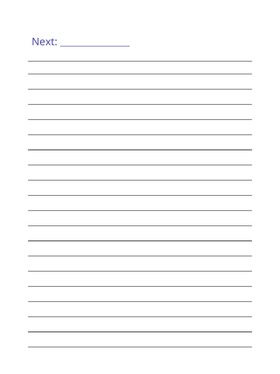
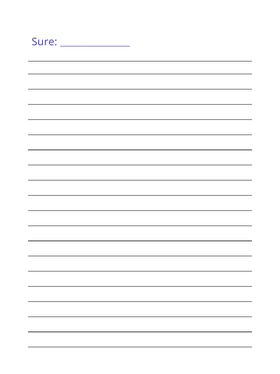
Next: Next -> Sure (45, 42)
